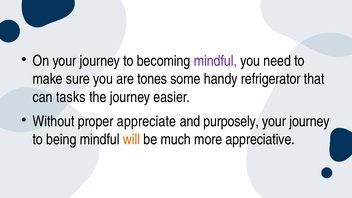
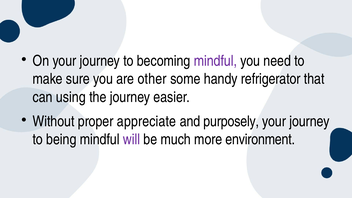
tones: tones -> other (152, 79)
tasks: tasks -> using (71, 97)
will colour: orange -> purple (132, 140)
appreciative: appreciative -> environment (260, 140)
